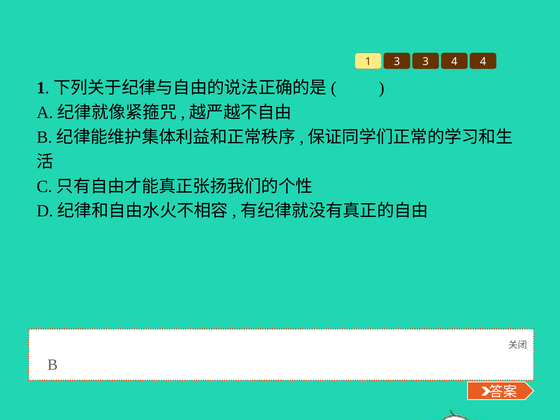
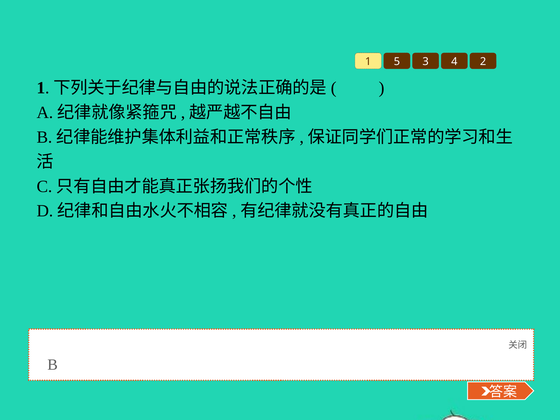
1 3: 3 -> 5 (397, 62)
4 4: 4 -> 2 (483, 62)
